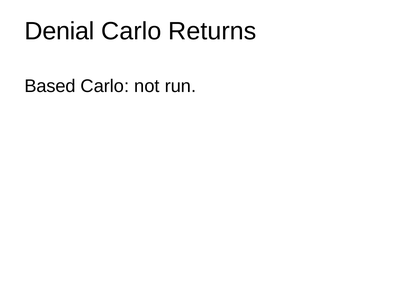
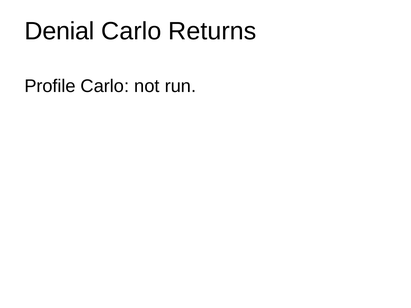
Based: Based -> Profile (50, 86)
